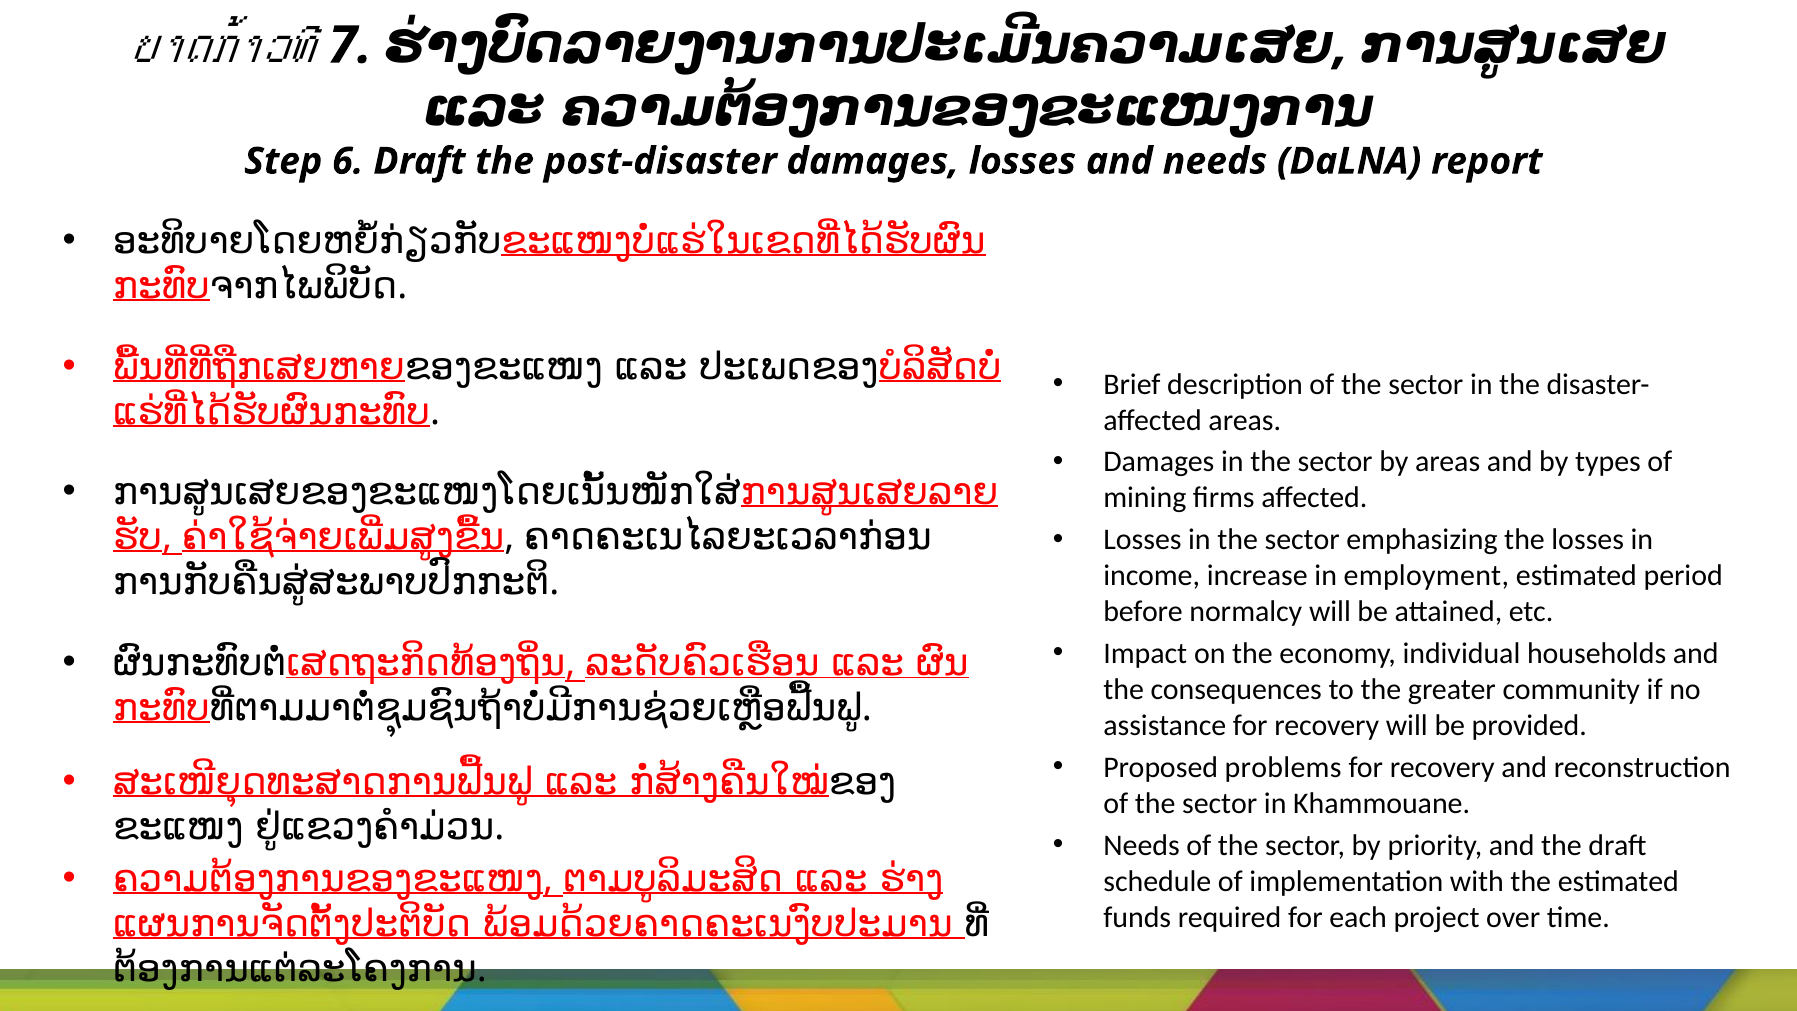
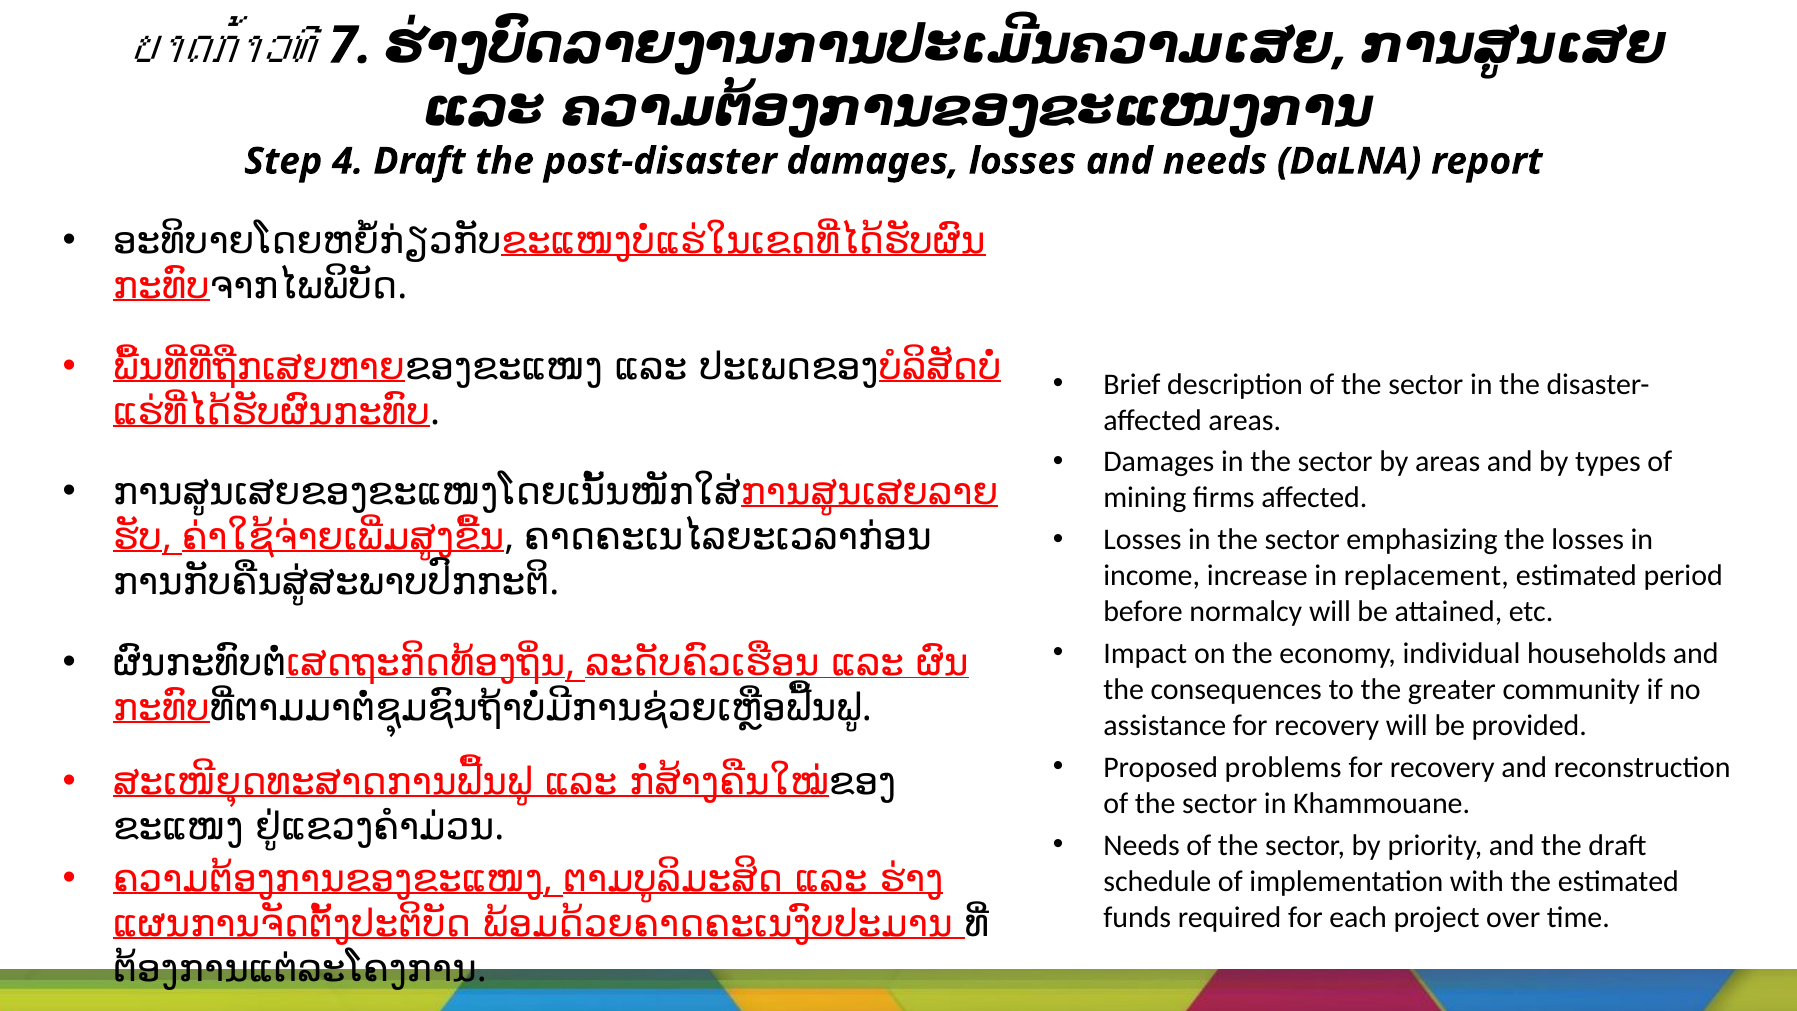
6: 6 -> 4 (348, 161)
employment: employment -> replacement (1426, 576)
